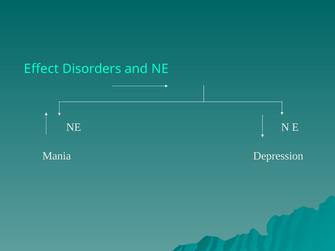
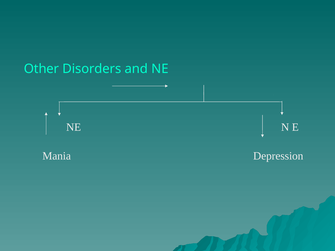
Effect: Effect -> Other (42, 69)
